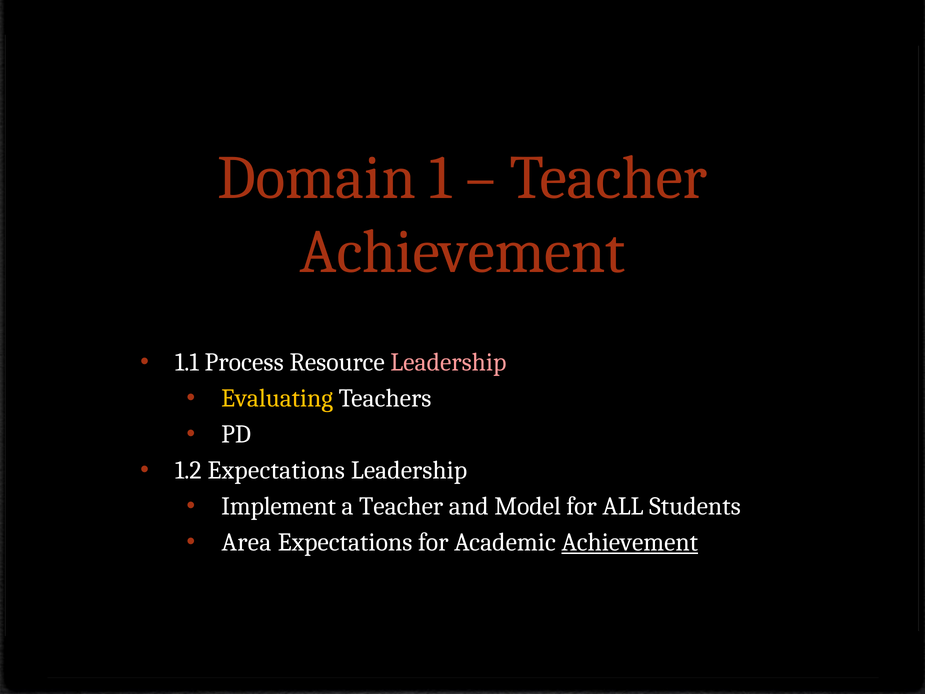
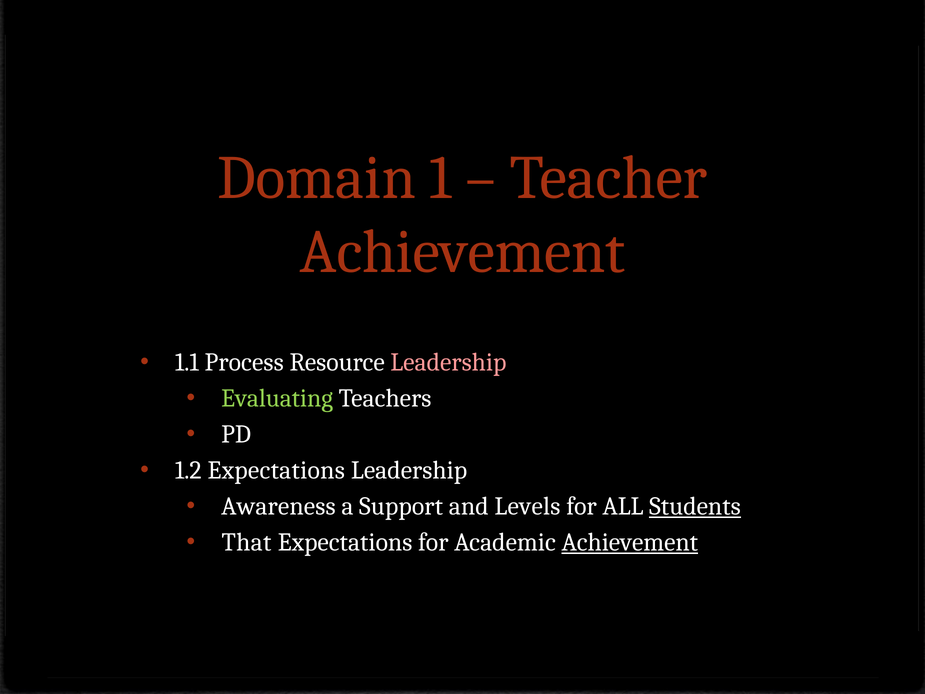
Evaluating colour: yellow -> light green (277, 398)
Implement: Implement -> Awareness (278, 506)
a Teacher: Teacher -> Support (401, 506)
Model: Model -> Levels (527, 506)
Students underline: none -> present (695, 506)
Area: Area -> That (246, 542)
